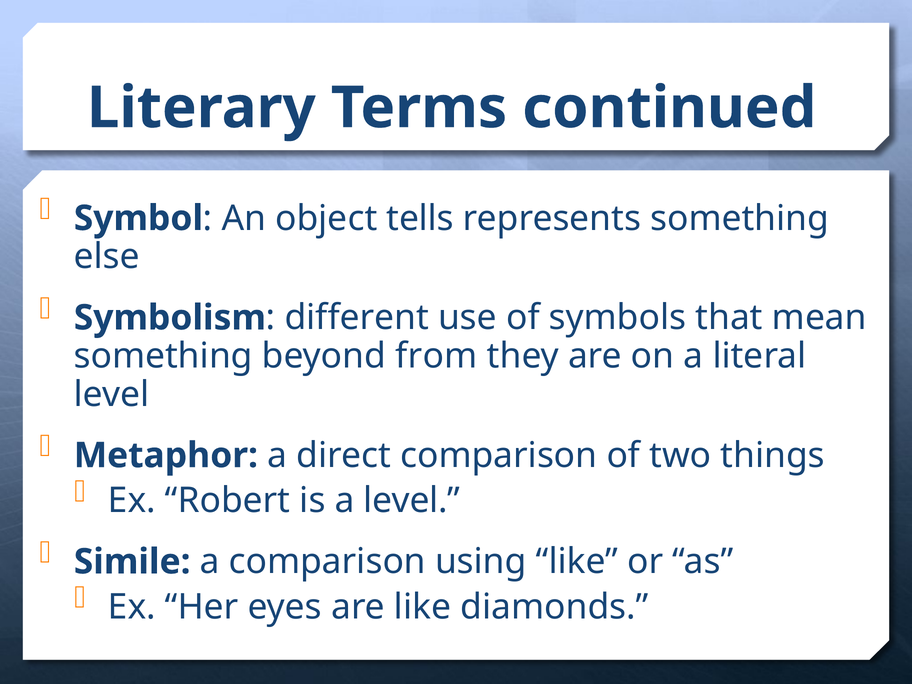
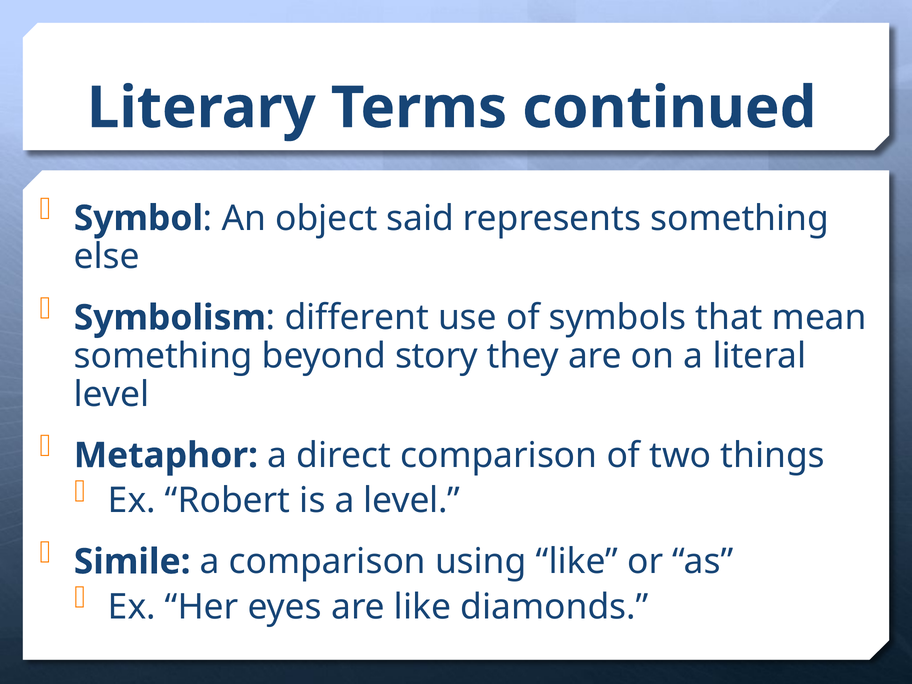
tells: tells -> said (420, 218)
from: from -> story (437, 356)
